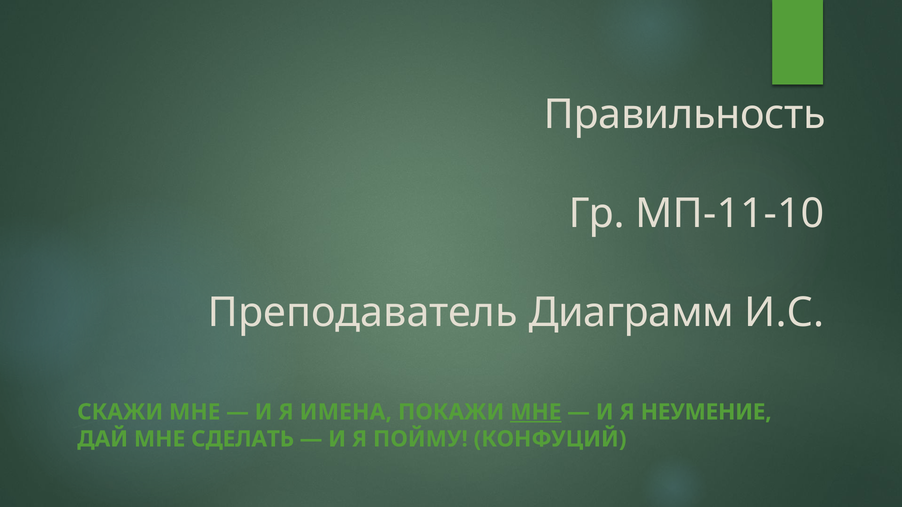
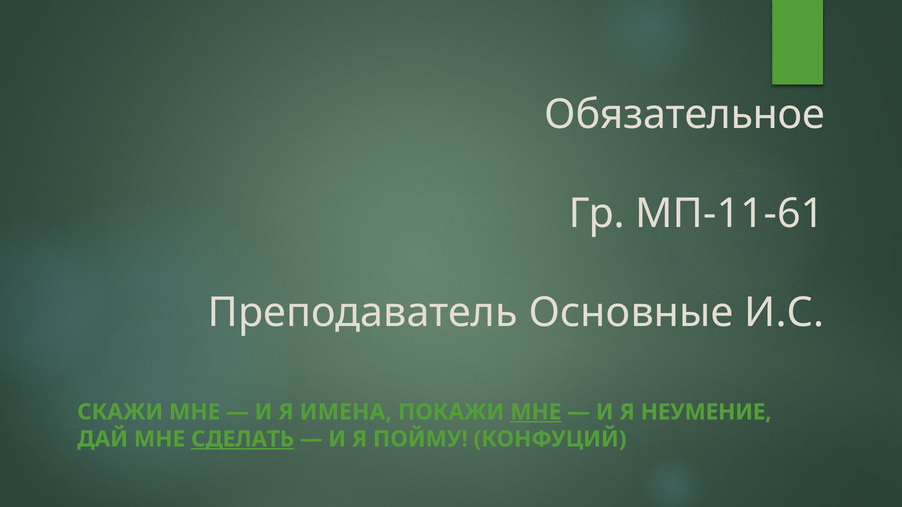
Правильность: Правильность -> Обязательное (685, 115)
МП-11-10: МП-11-10 -> МП-11-61 (730, 214)
Диаграмм: Диаграмм -> Основные (631, 313)
СДЕЛАТЬ underline: none -> present (243, 439)
